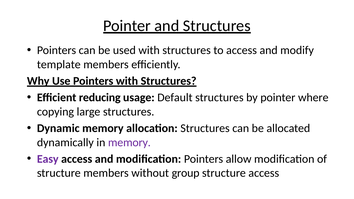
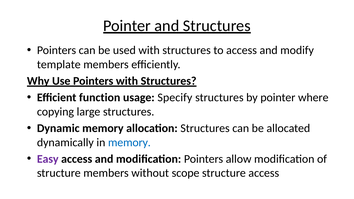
reducing: reducing -> function (100, 98)
Default: Default -> Specify (175, 98)
memory colour: purple -> blue (129, 142)
group: group -> scope (186, 173)
